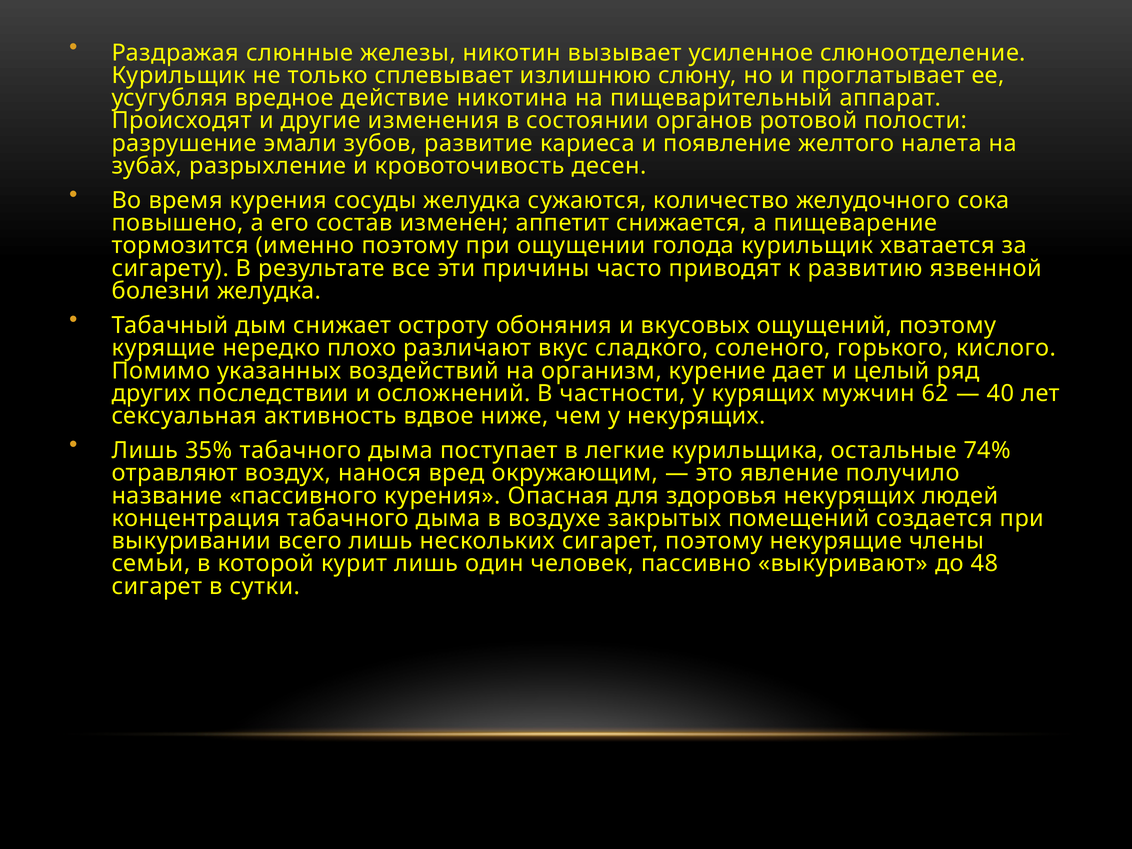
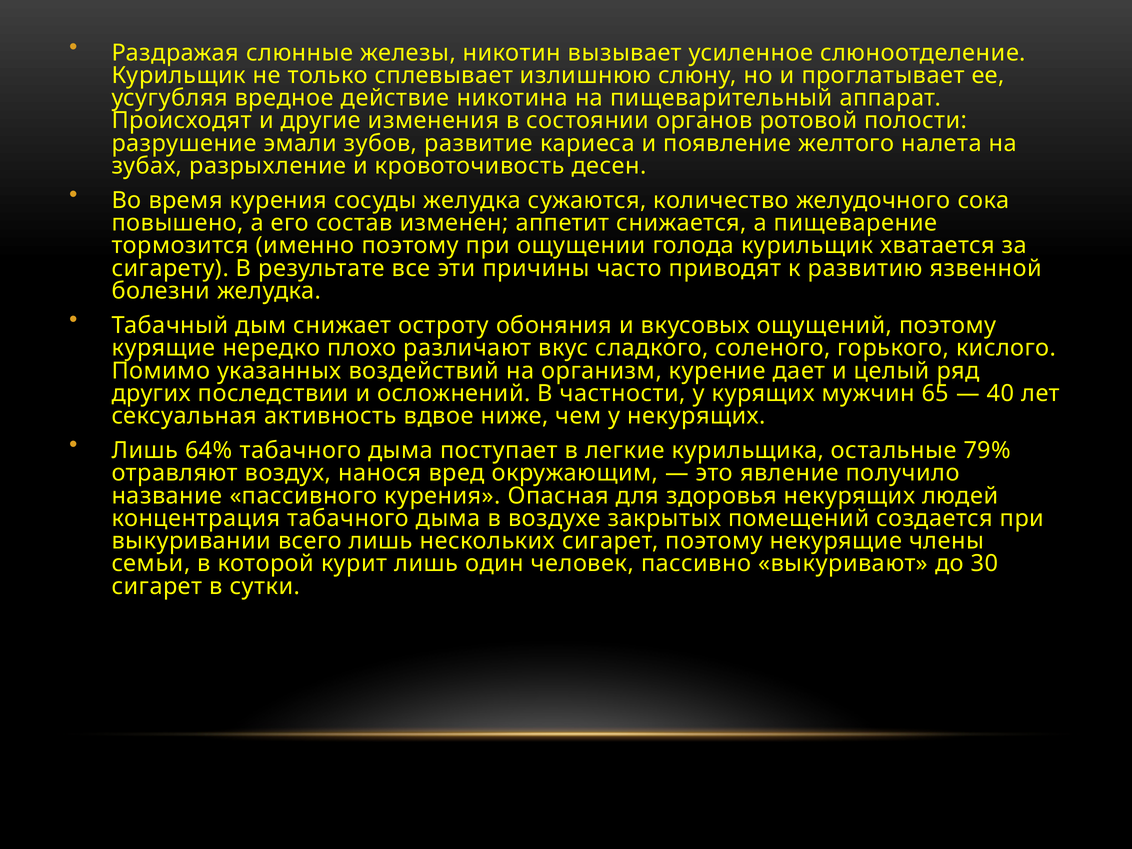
62: 62 -> 65 (935, 393)
35%: 35% -> 64% (209, 450)
74%: 74% -> 79% (987, 450)
48: 48 -> 30 (984, 564)
